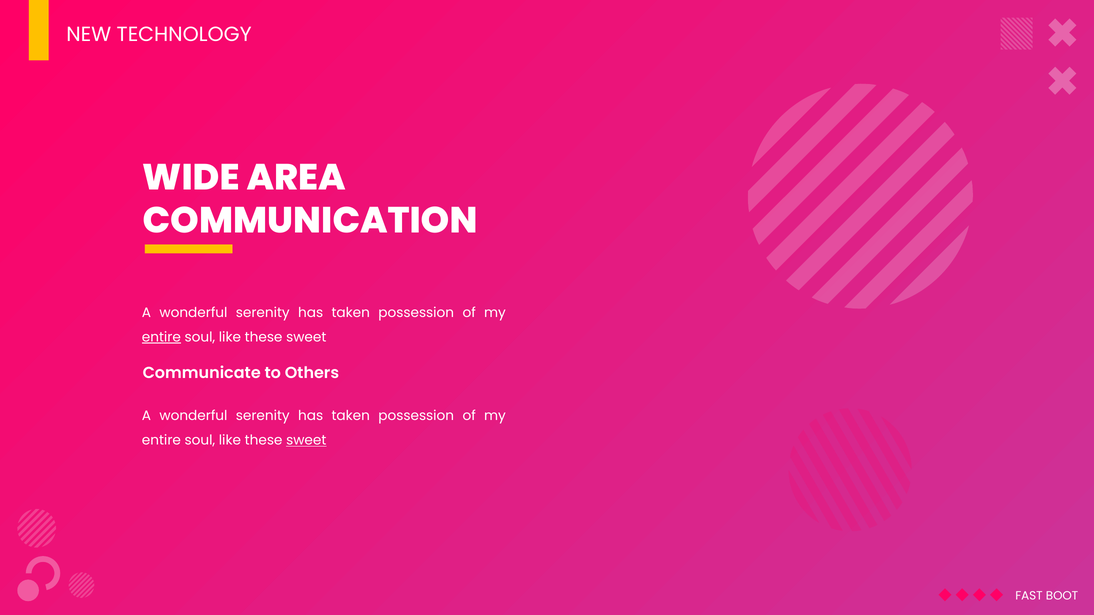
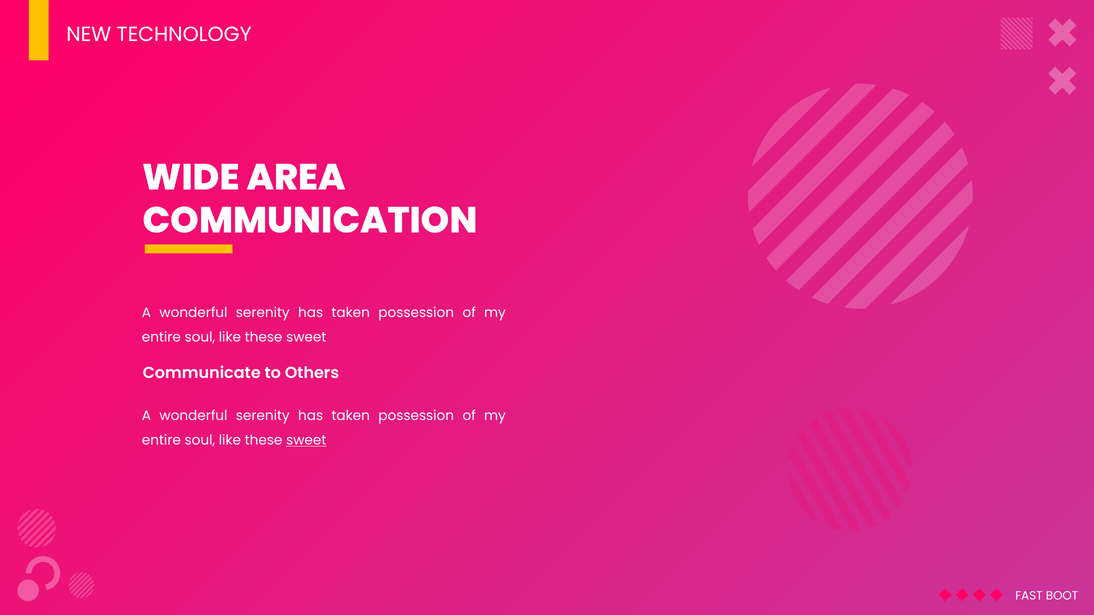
entire underline: present -> none (161, 337)
